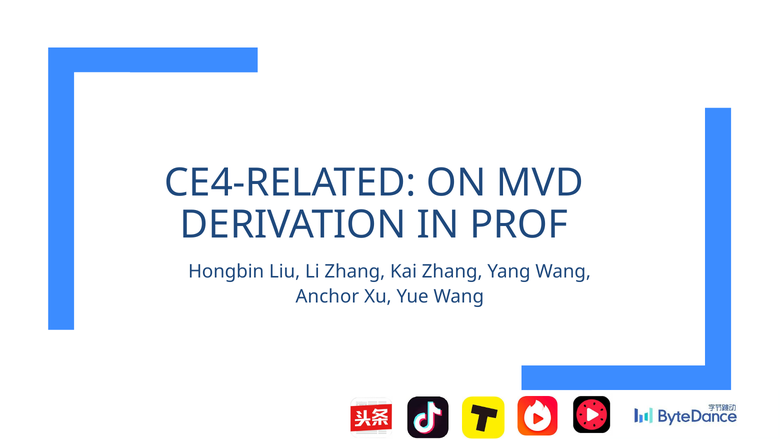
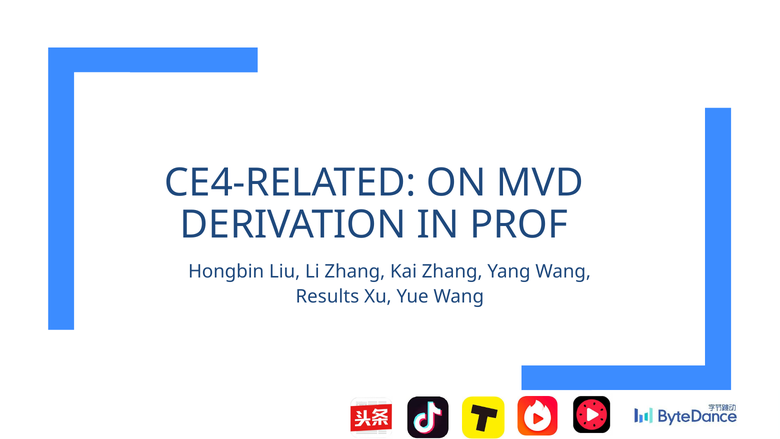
Anchor: Anchor -> Results (327, 296)
